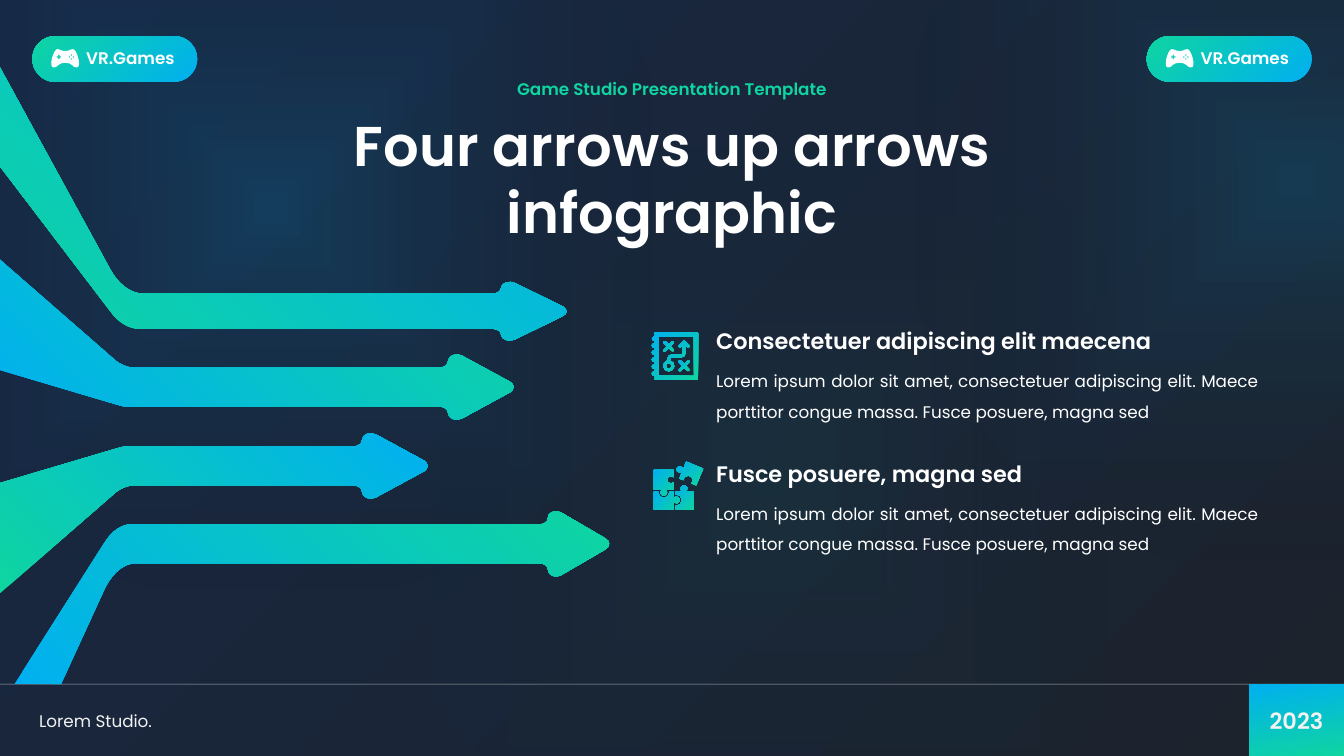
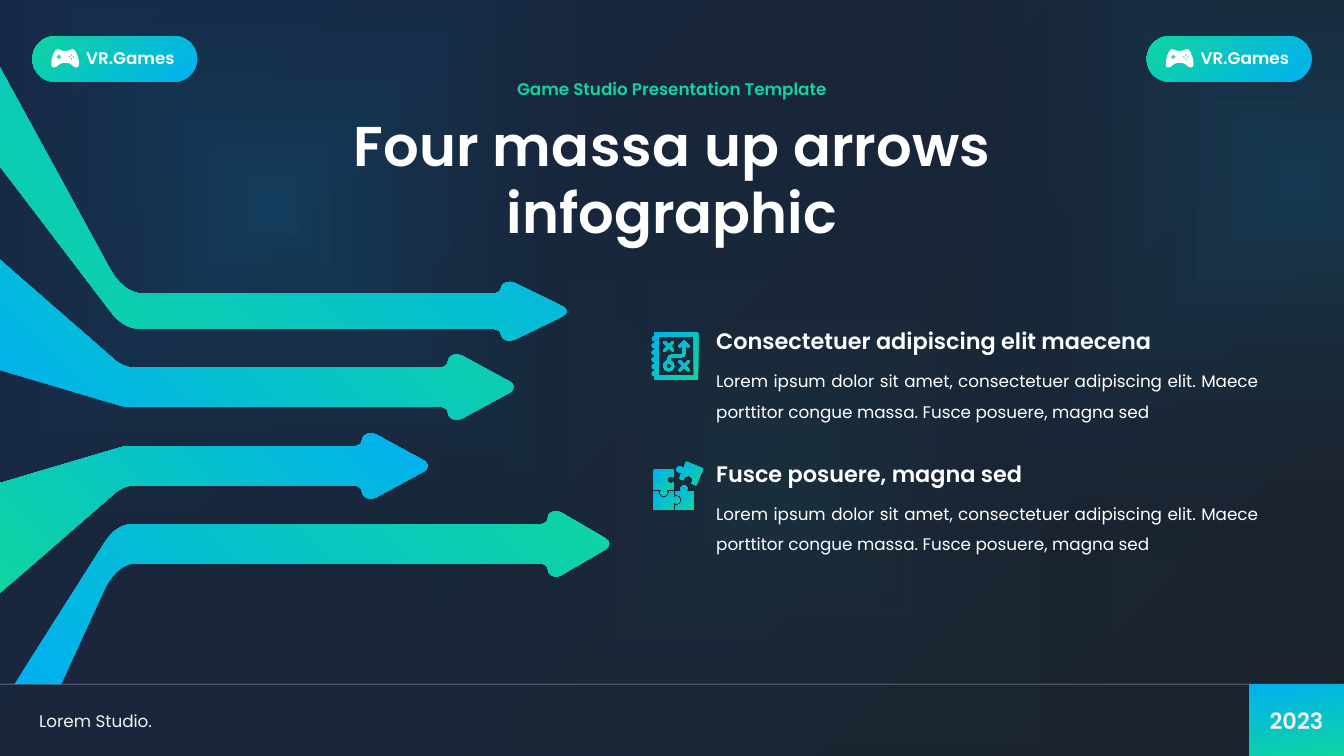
Four arrows: arrows -> massa (592, 148)
